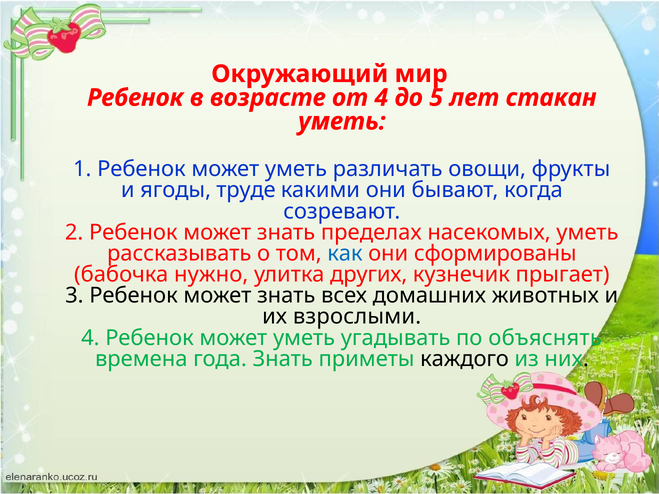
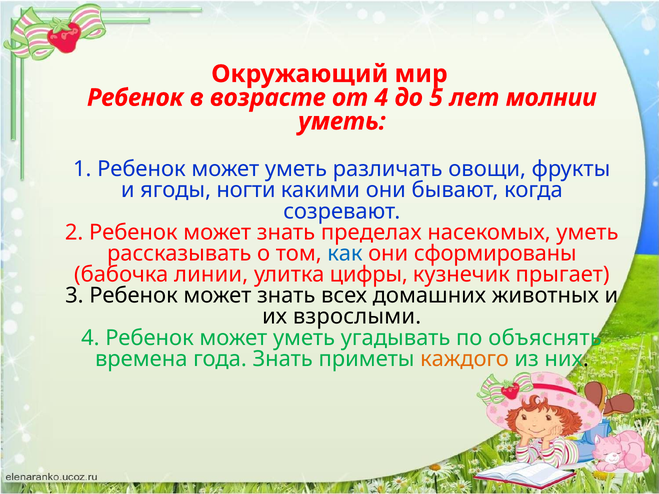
стакан: стакан -> молнии (551, 98)
труде: труде -> ногти (246, 190)
нужно: нужно -> линии (211, 275)
других: других -> цифры (369, 275)
каждого colour: black -> orange (465, 359)
